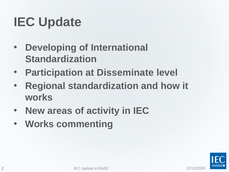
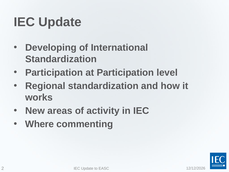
at Disseminate: Disseminate -> Participation (125, 72)
Works: Works -> Where (40, 124)
